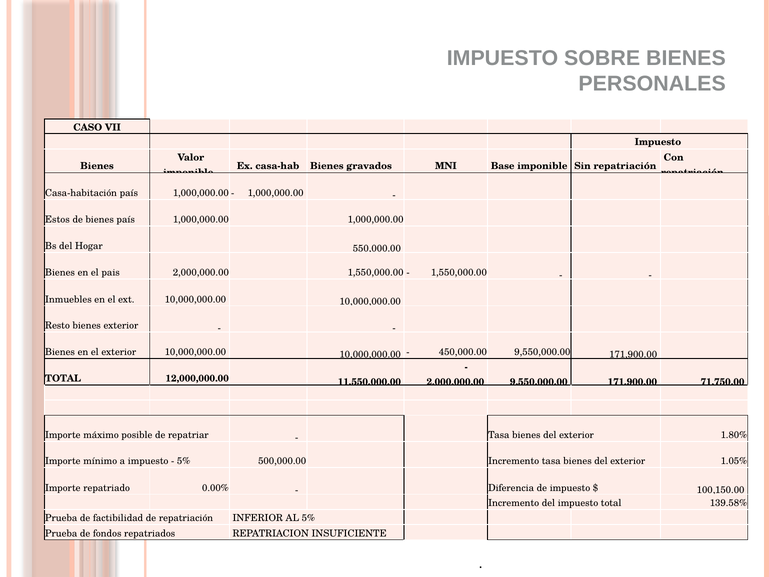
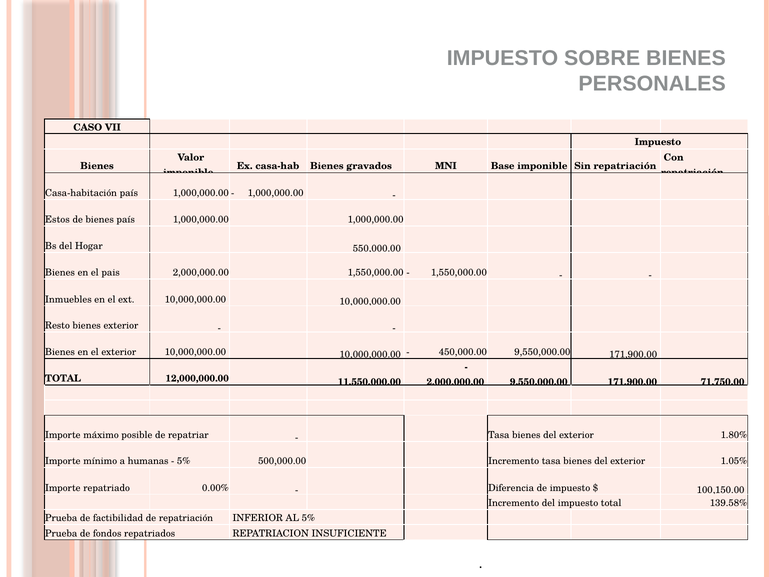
a impuesto: impuesto -> humanas (148, 461)
